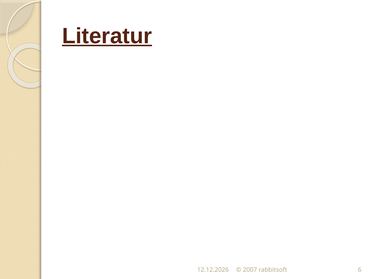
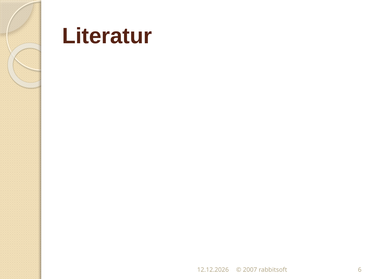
Literatur underline: present -> none (107, 36)
